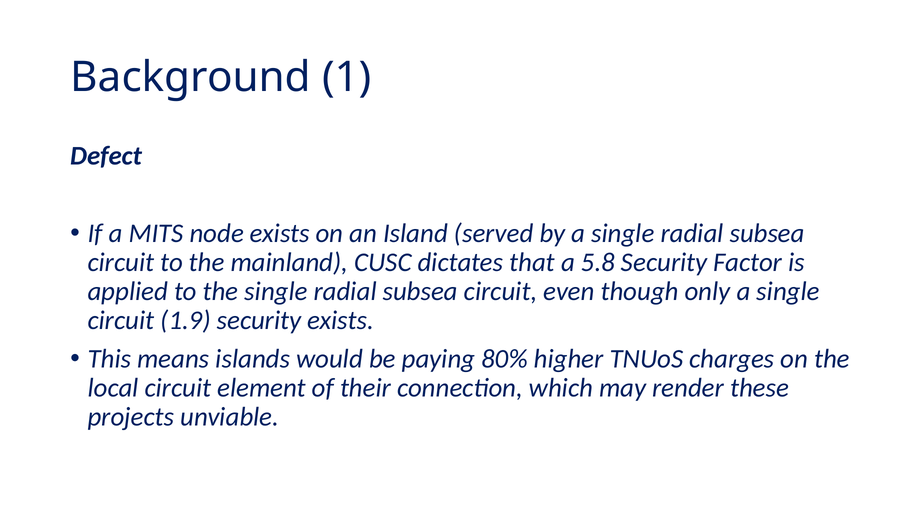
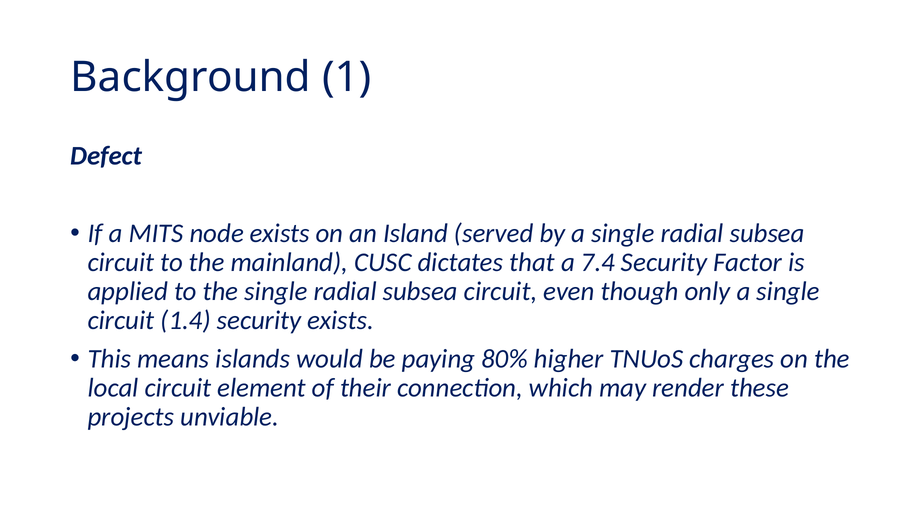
5.8: 5.8 -> 7.4 (598, 262)
1.9: 1.9 -> 1.4 (186, 320)
